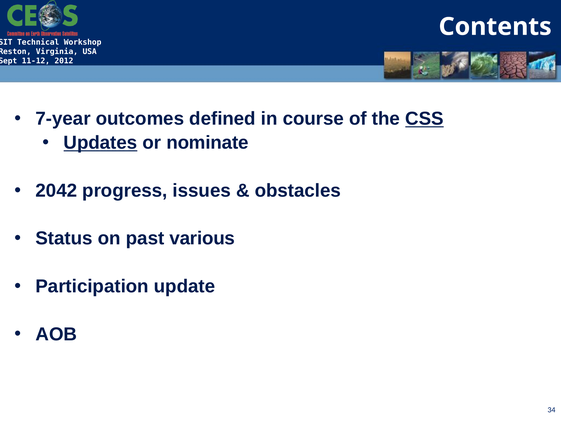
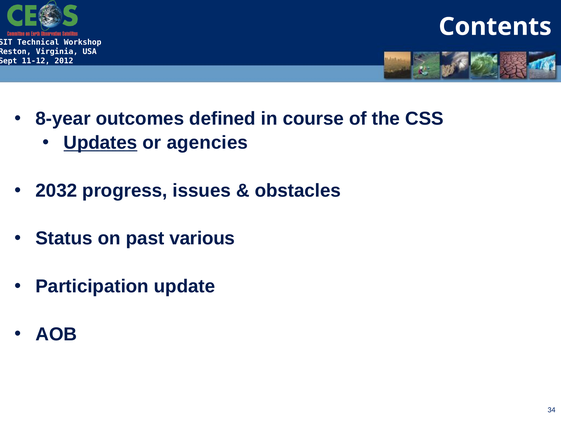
7-year: 7-year -> 8-year (63, 119)
CSS underline: present -> none (424, 119)
nominate: nominate -> agencies (207, 143)
2042: 2042 -> 2032 (56, 191)
